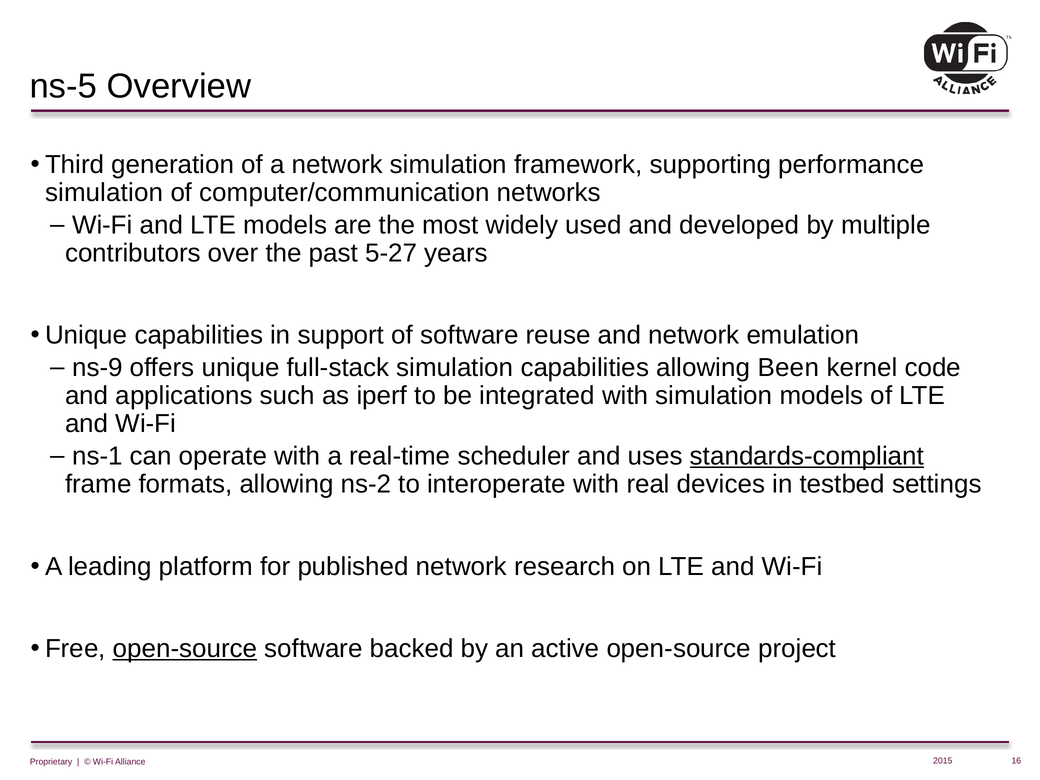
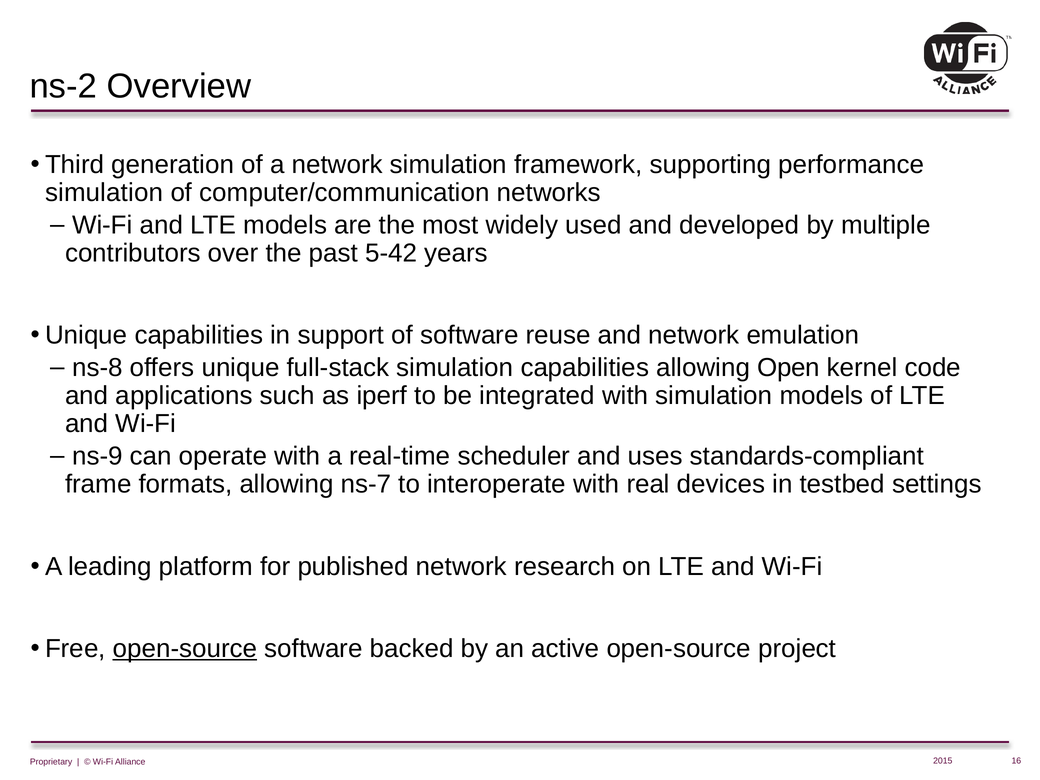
ns-5: ns-5 -> ns-2 (63, 87)
5-27: 5-27 -> 5-42 (391, 253)
ns-9: ns-9 -> ns-8 (97, 368)
Been: Been -> Open (789, 368)
ns-1: ns-1 -> ns-9 (97, 456)
standards-compliant underline: present -> none (807, 456)
ns-2: ns-2 -> ns-7 (366, 484)
